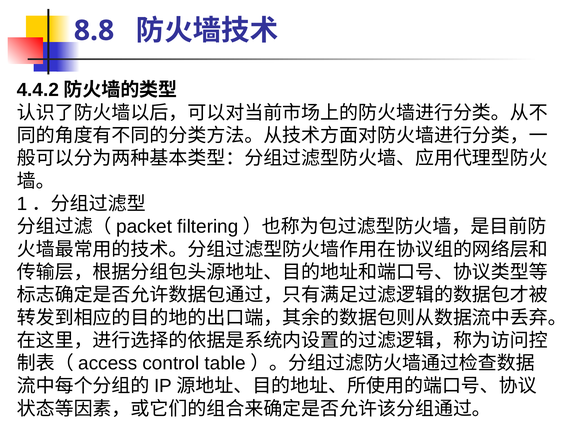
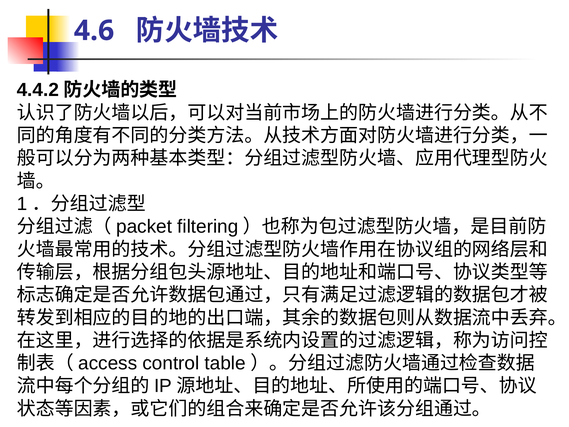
8.8: 8.8 -> 4.6 (94, 31)
